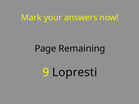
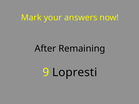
Page: Page -> After (45, 49)
